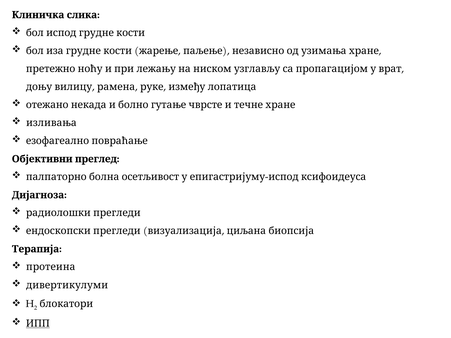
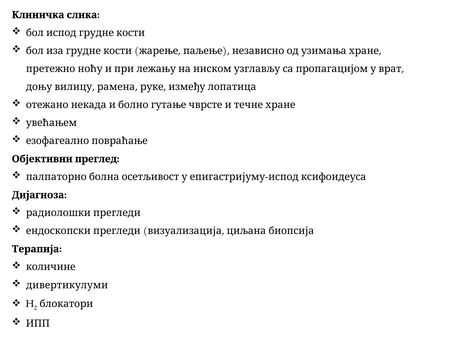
изливања: изливања -> увећањем (51, 123)
протеина: протеина -> количине (51, 267)
ИПП underline: present -> none (38, 324)
